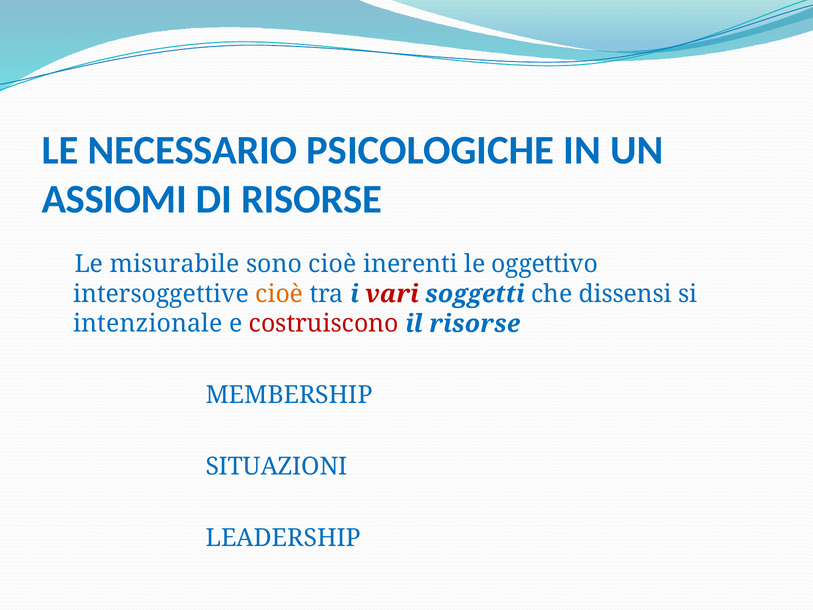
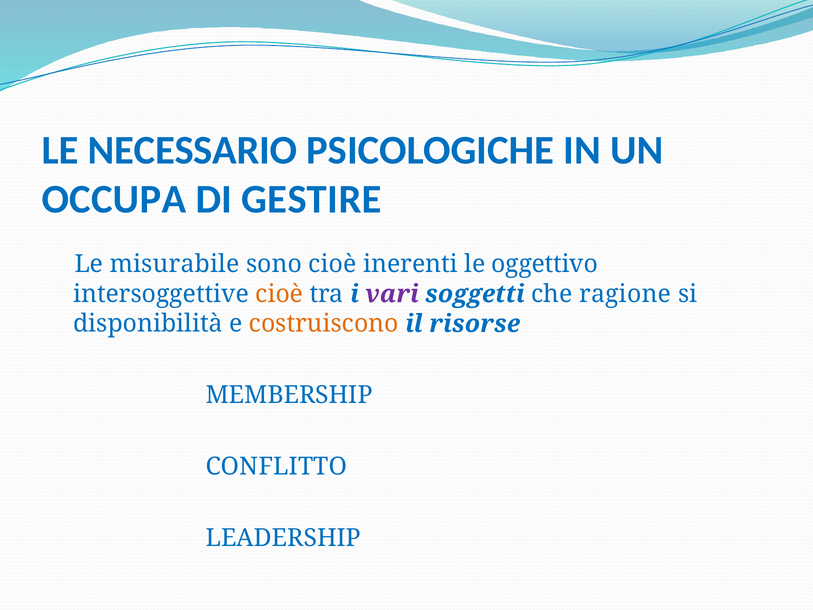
ASSIOMI: ASSIOMI -> OCCUPA (114, 199)
DI RISORSE: RISORSE -> GESTIRE (311, 199)
vari colour: red -> purple (392, 294)
dissensi: dissensi -> ragione (625, 294)
intenzionale: intenzionale -> disponibilità (148, 324)
costruiscono colour: red -> orange (324, 324)
SITUAZIONI: SITUAZIONI -> CONFLITTO (276, 466)
